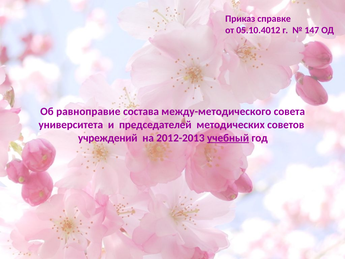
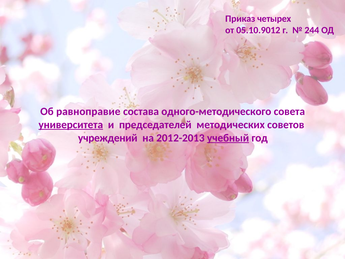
справке: справке -> четырех (274, 19)
05.10.4012: 05.10.4012 -> 05.10.9012 (258, 30)
147: 147 -> 244 (312, 30)
между-методического: между-методического -> одного-методического (216, 111)
университета underline: none -> present (71, 125)
